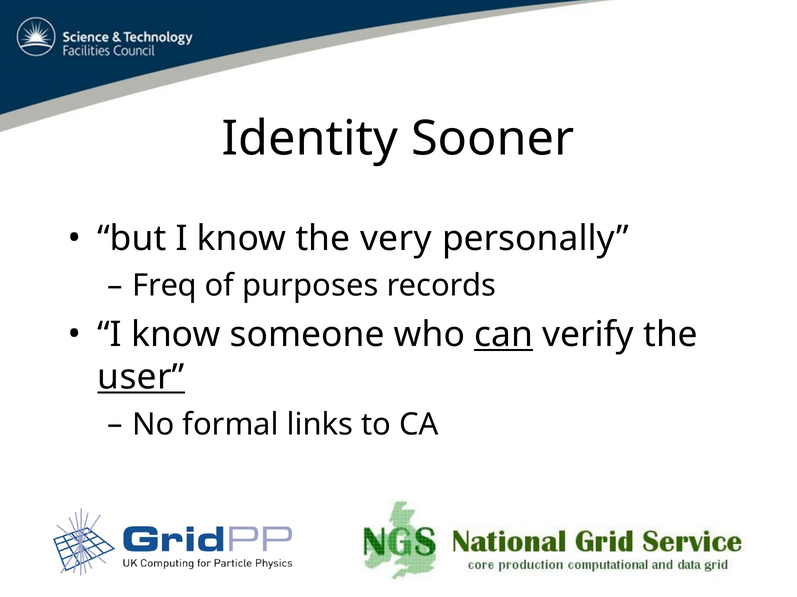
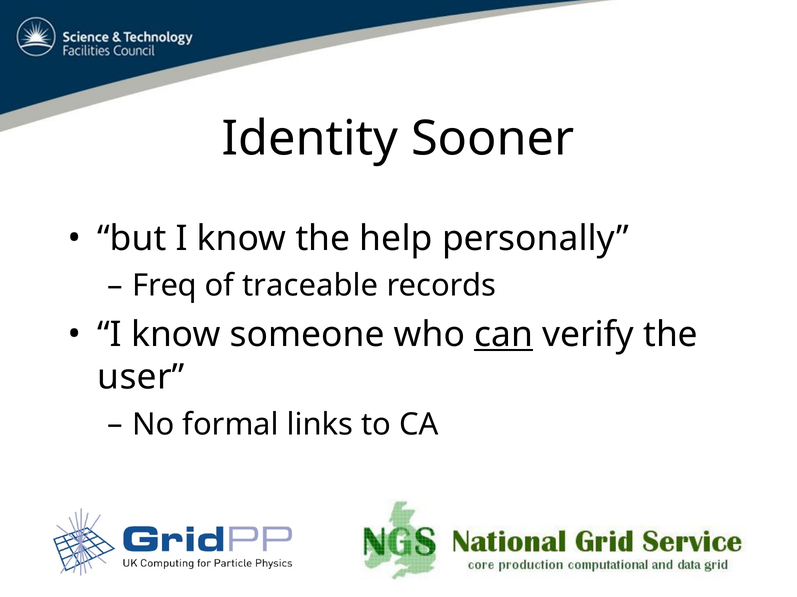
very: very -> help (396, 239)
purposes: purposes -> traceable (310, 286)
user underline: present -> none (141, 378)
